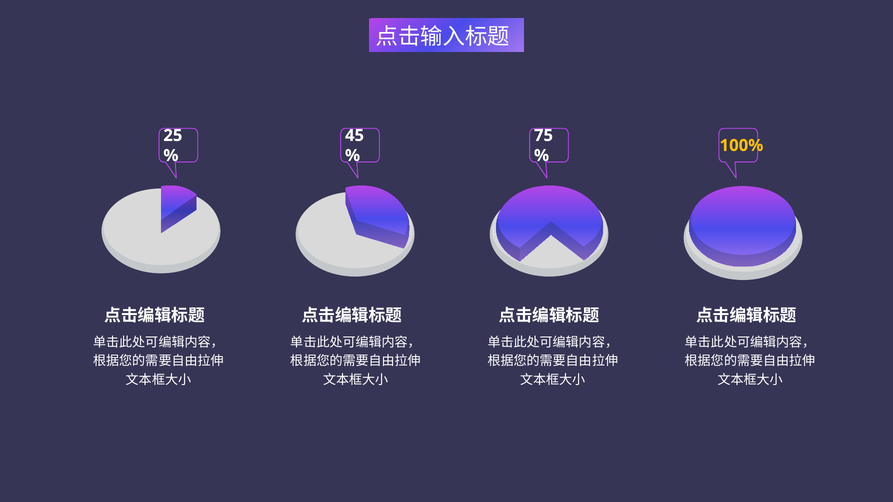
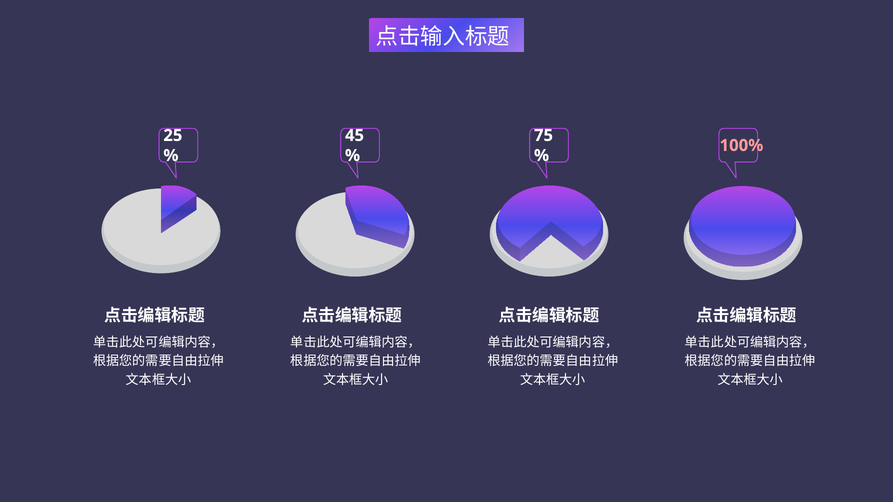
100% colour: yellow -> pink (741, 146)
